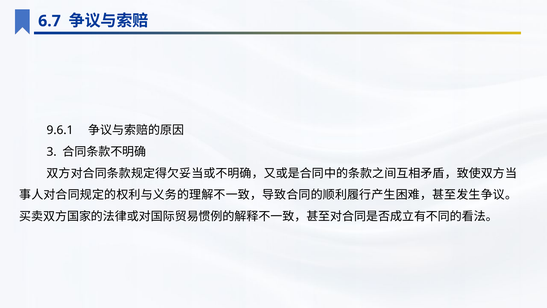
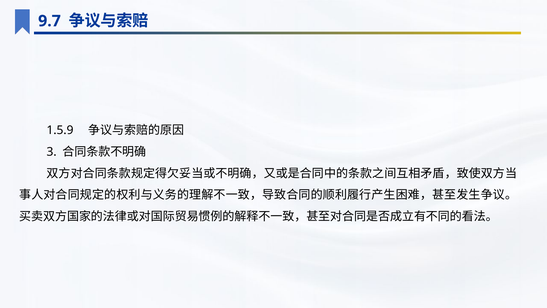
6.7: 6.7 -> 9.7 (49, 21)
9.6.1: 9.6.1 -> 1.5.9 (60, 130)
